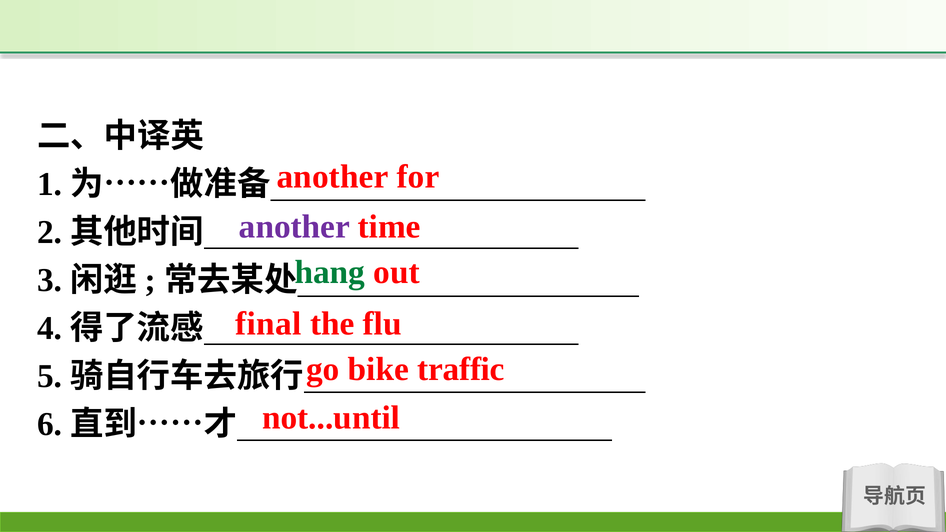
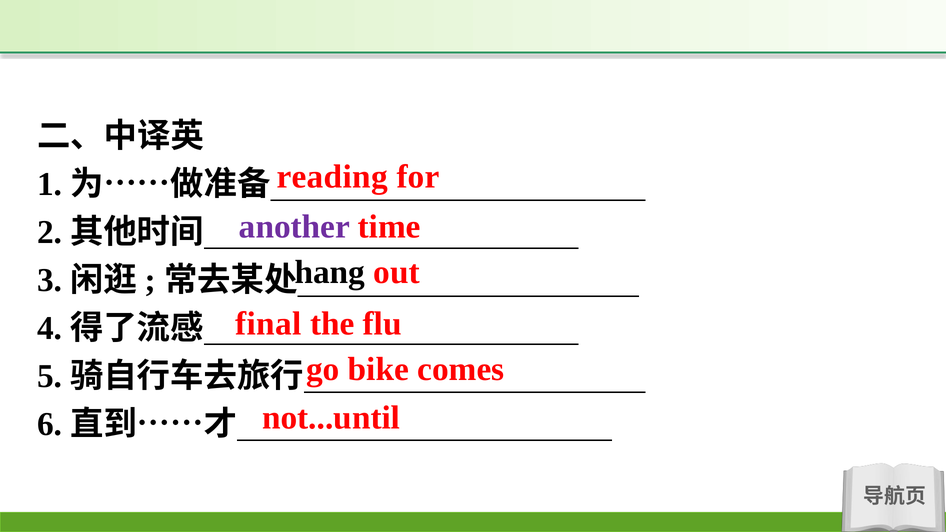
another: another -> reading (332, 177)
hang colour: green -> black (330, 272)
traffic: traffic -> comes (461, 369)
